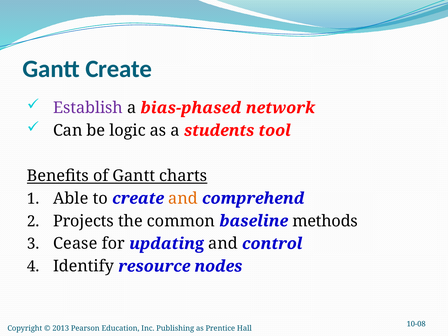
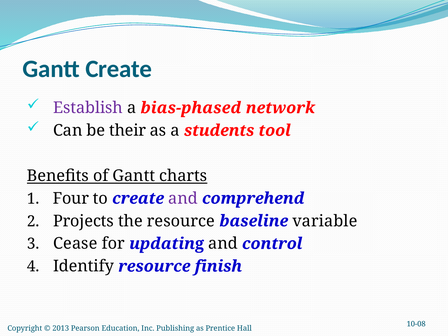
logic: logic -> their (128, 131)
Able: Able -> Four (71, 198)
and colour: orange -> purple (183, 198)
the common: common -> resource (181, 221)
methods: methods -> variable (325, 221)
nodes: nodes -> finish (218, 266)
